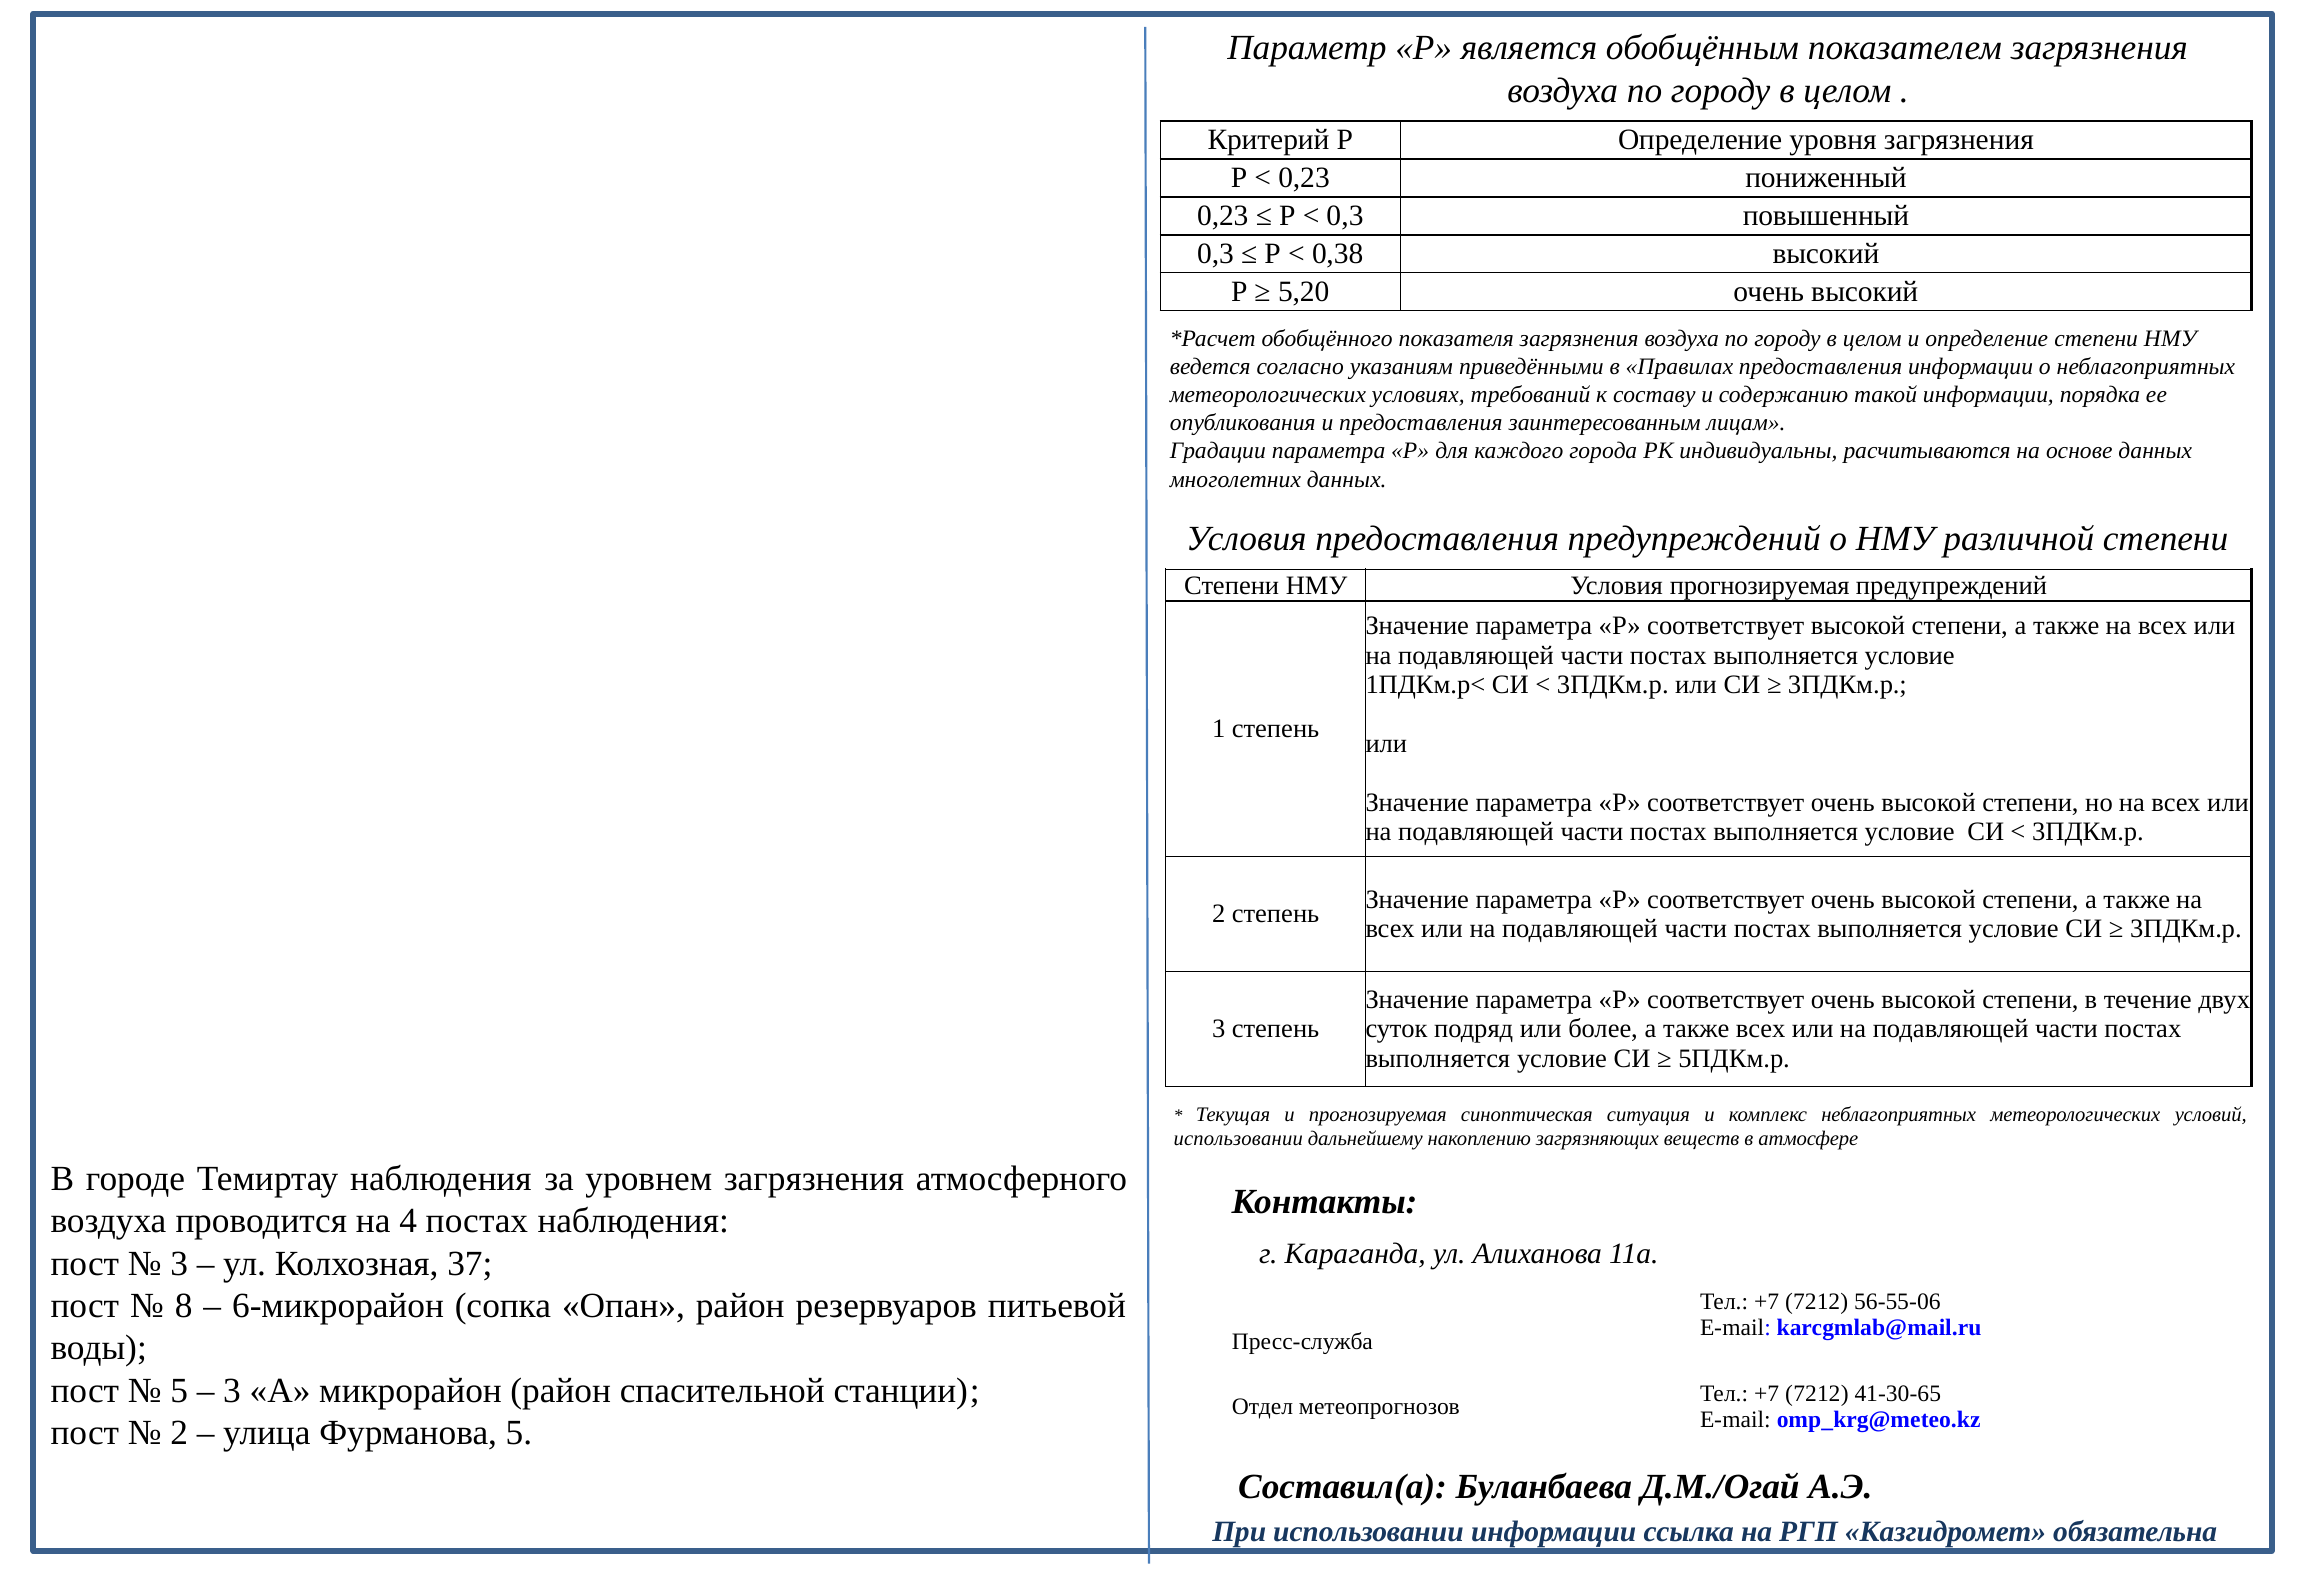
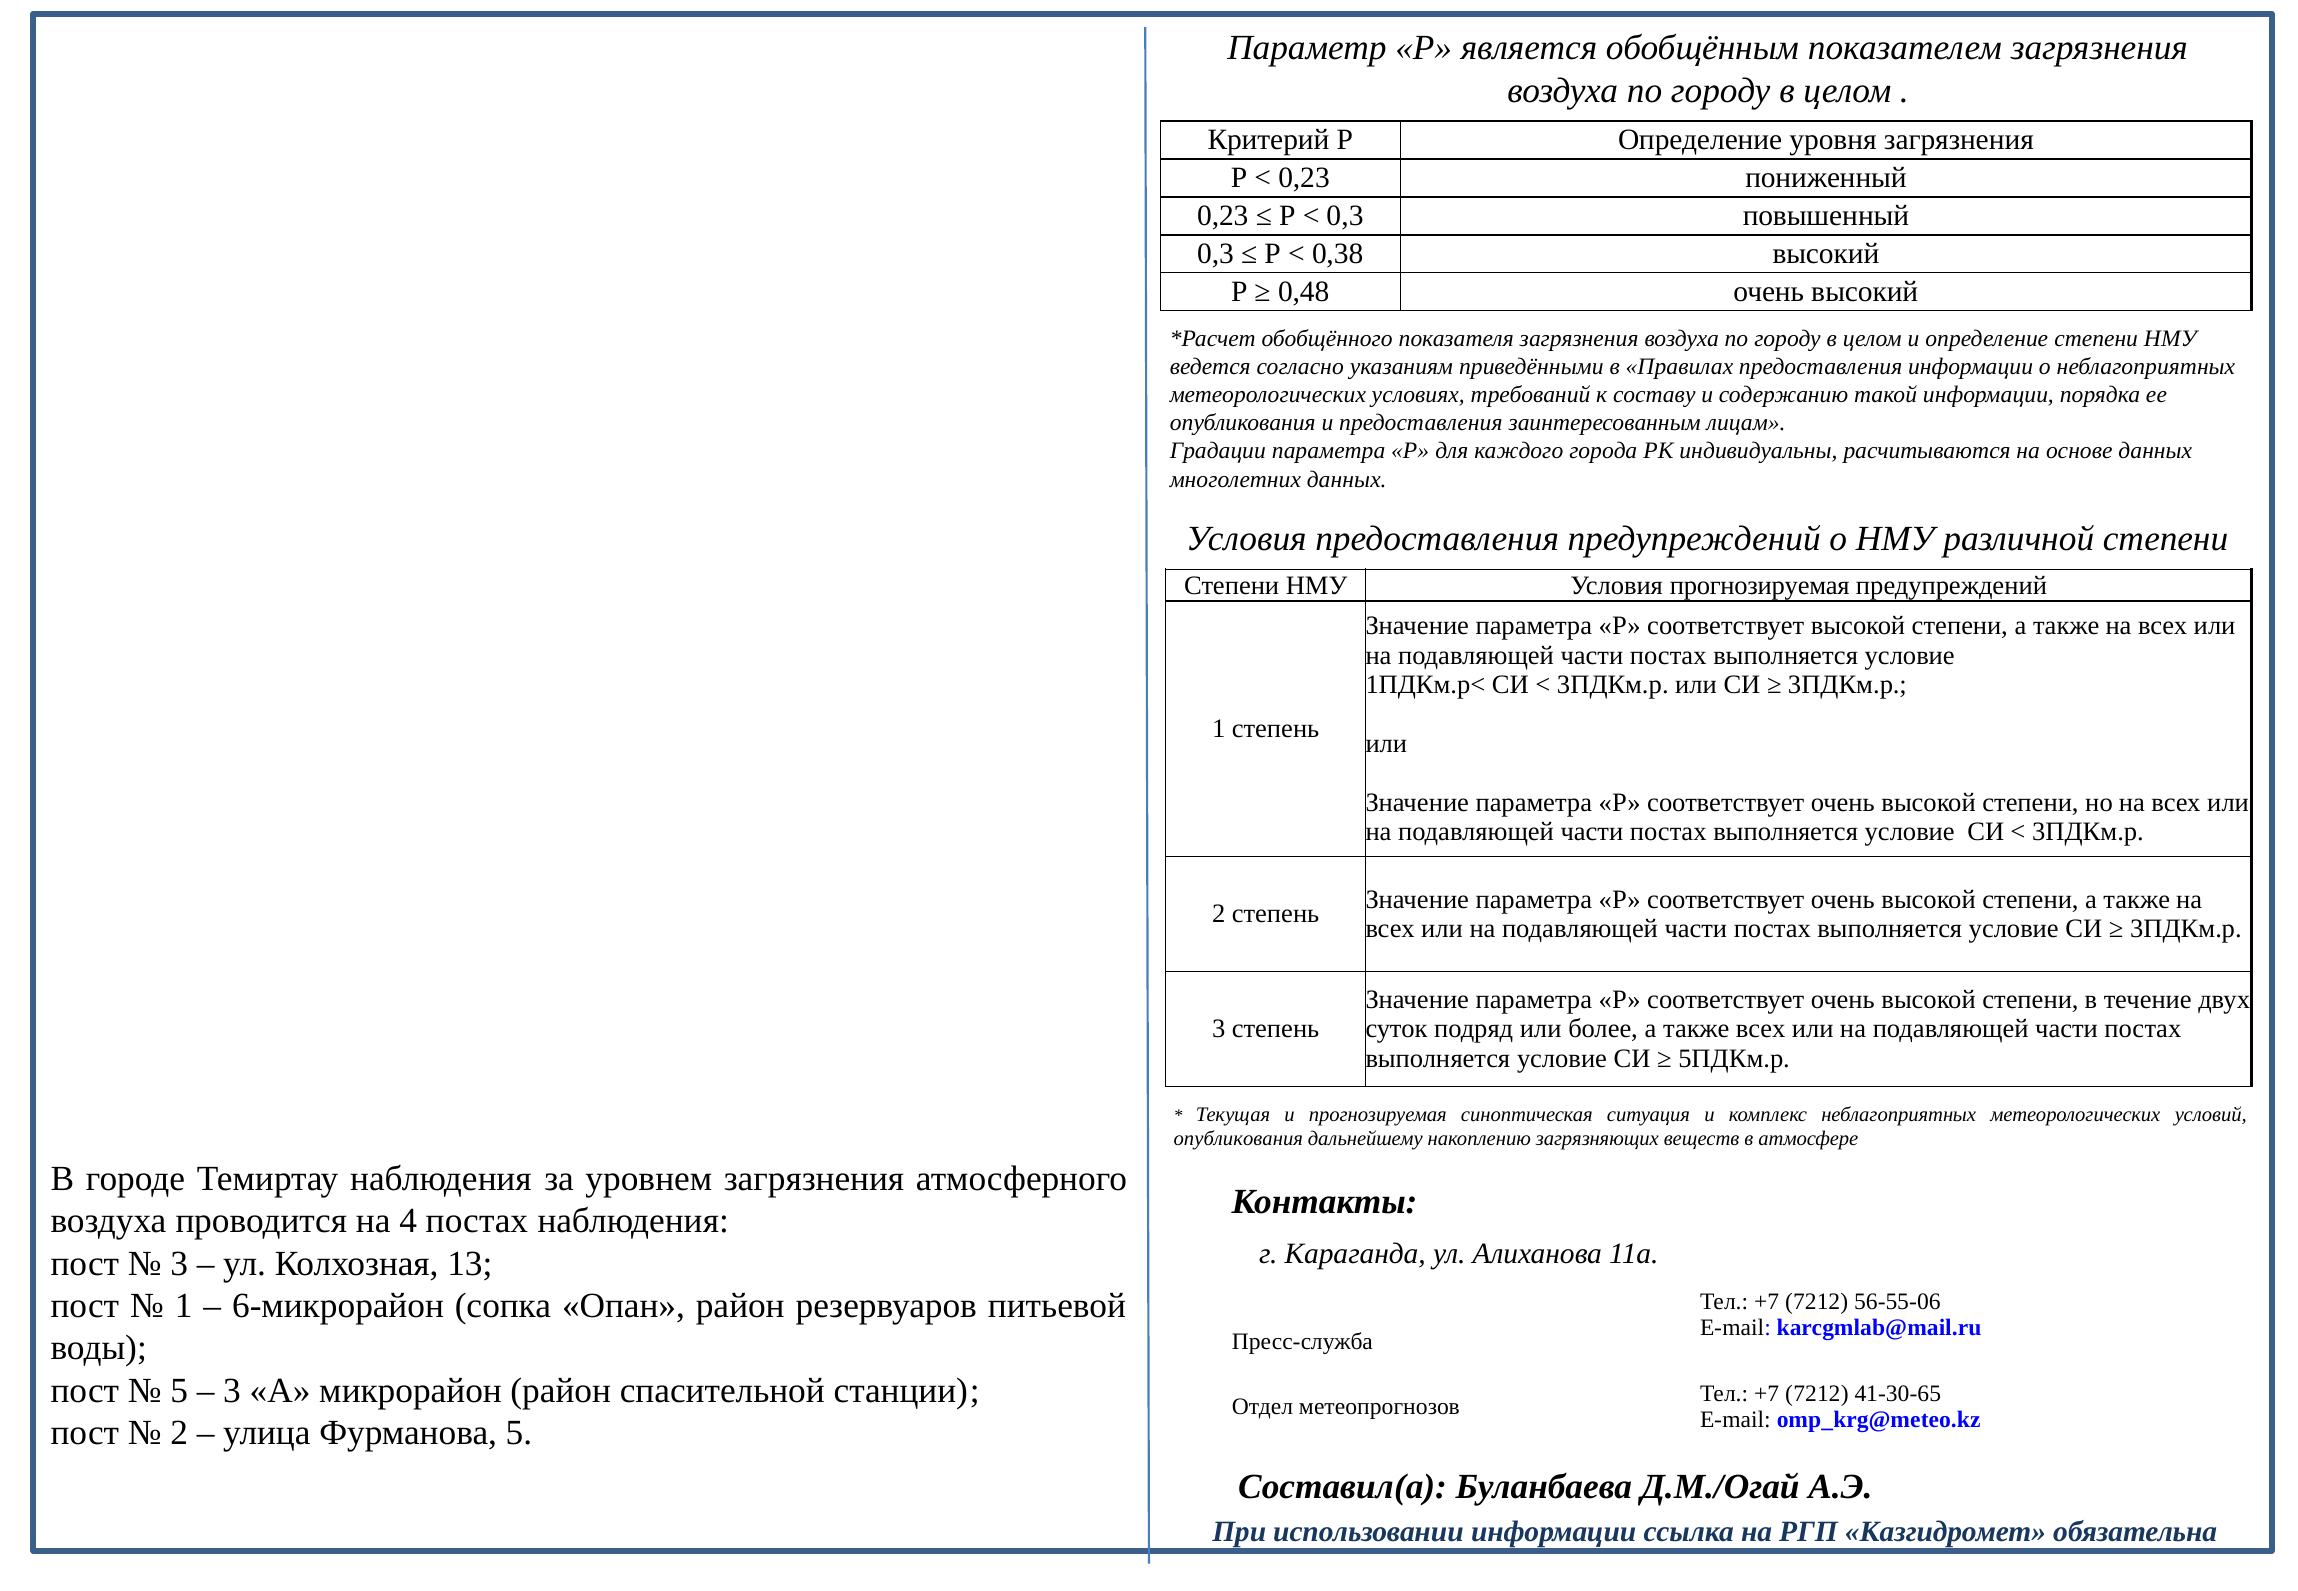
5,20: 5,20 -> 0,48 (1304, 291)
использовании: использовании -> опубликования (1238, 1139)
37: 37 -> 13 (470, 1263)
8: 8 -> 1 (184, 1306)
